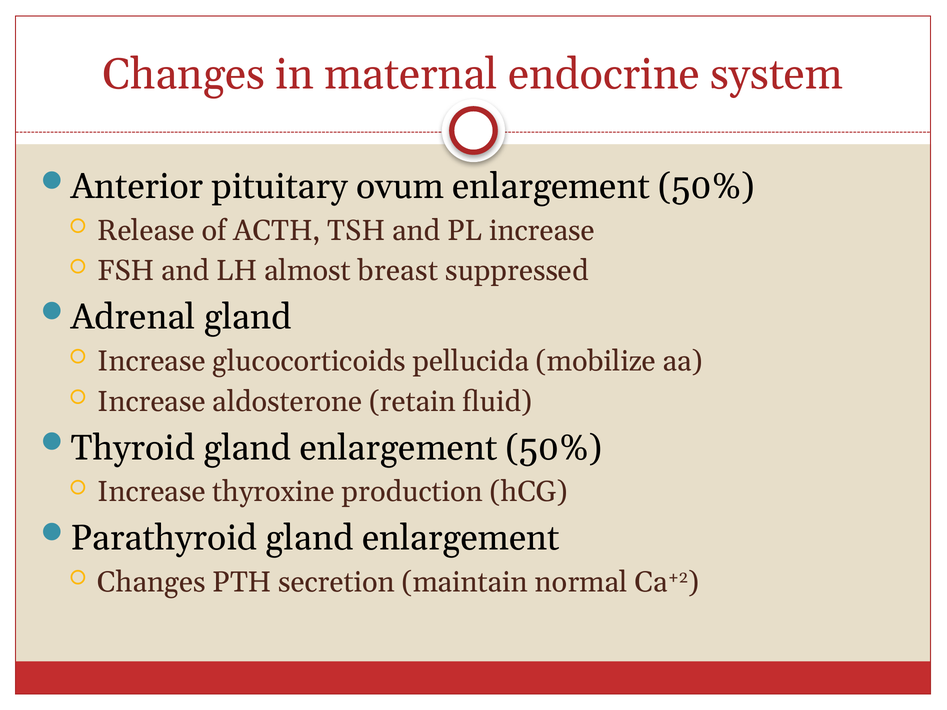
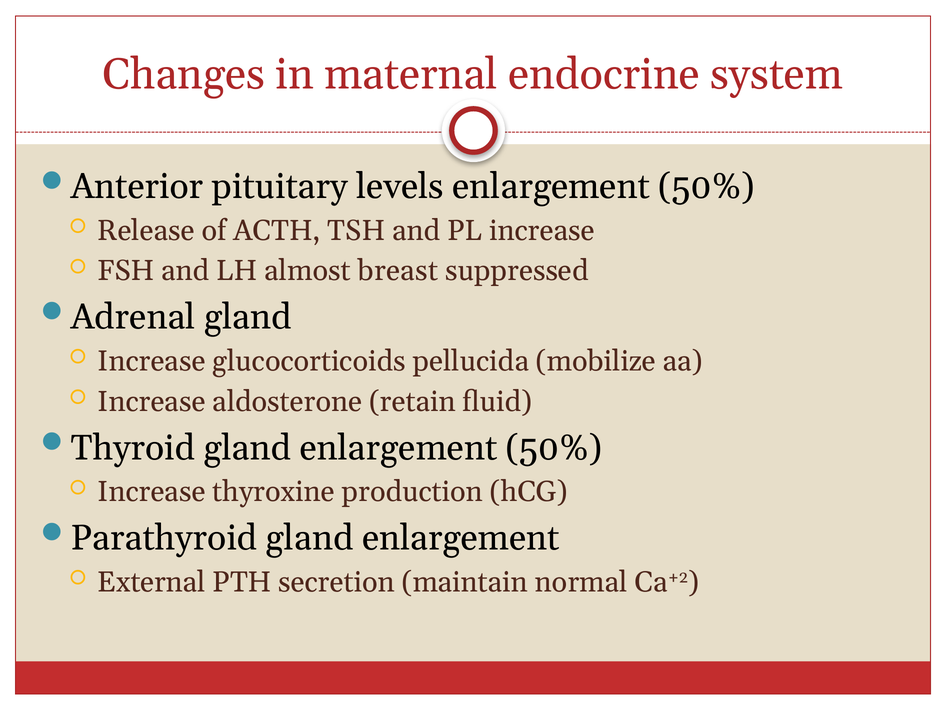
ovum: ovum -> levels (400, 187)
Changes: Changes -> External (152, 582)
